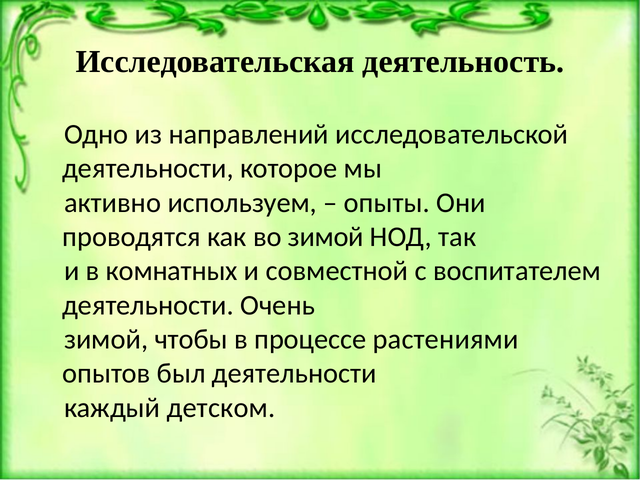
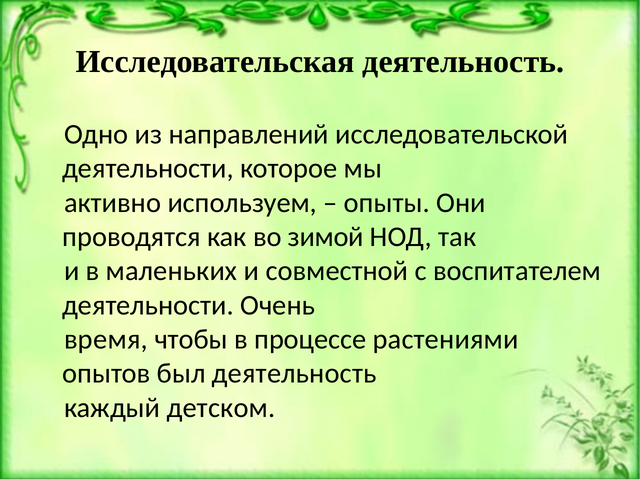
комнатных: комнатных -> маленьких (172, 271)
зимой: зимой -> время (106, 339)
был деятельности: деятельности -> деятельность (294, 373)
